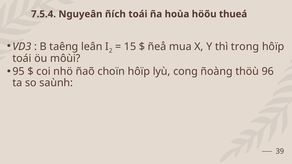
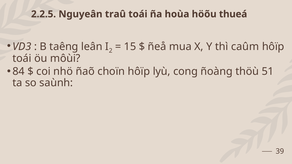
7.5.4: 7.5.4 -> 2.2.5 (44, 14)
ñích: ñích -> traû (115, 14)
trong: trong -> caûm (245, 47)
95: 95 -> 84 (19, 71)
96: 96 -> 51 (268, 71)
